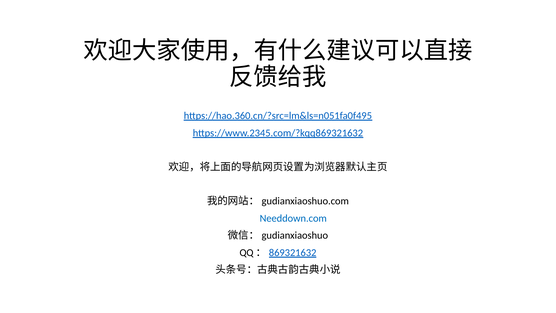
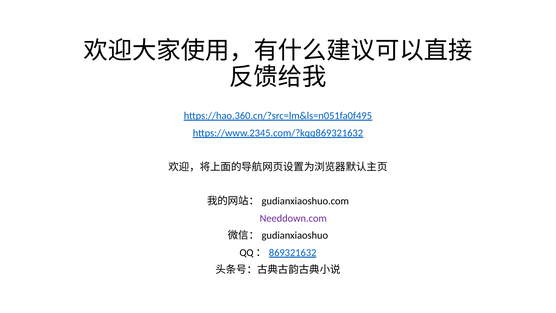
Needdown.com colour: blue -> purple (293, 218)
